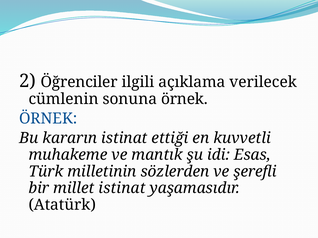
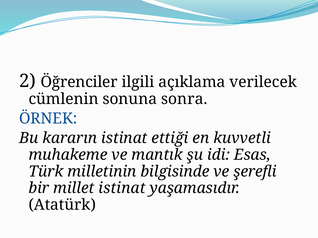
sonuna örnek: örnek -> sonra (184, 99)
sözlerden: sözlerden -> bilgisinde (175, 172)
